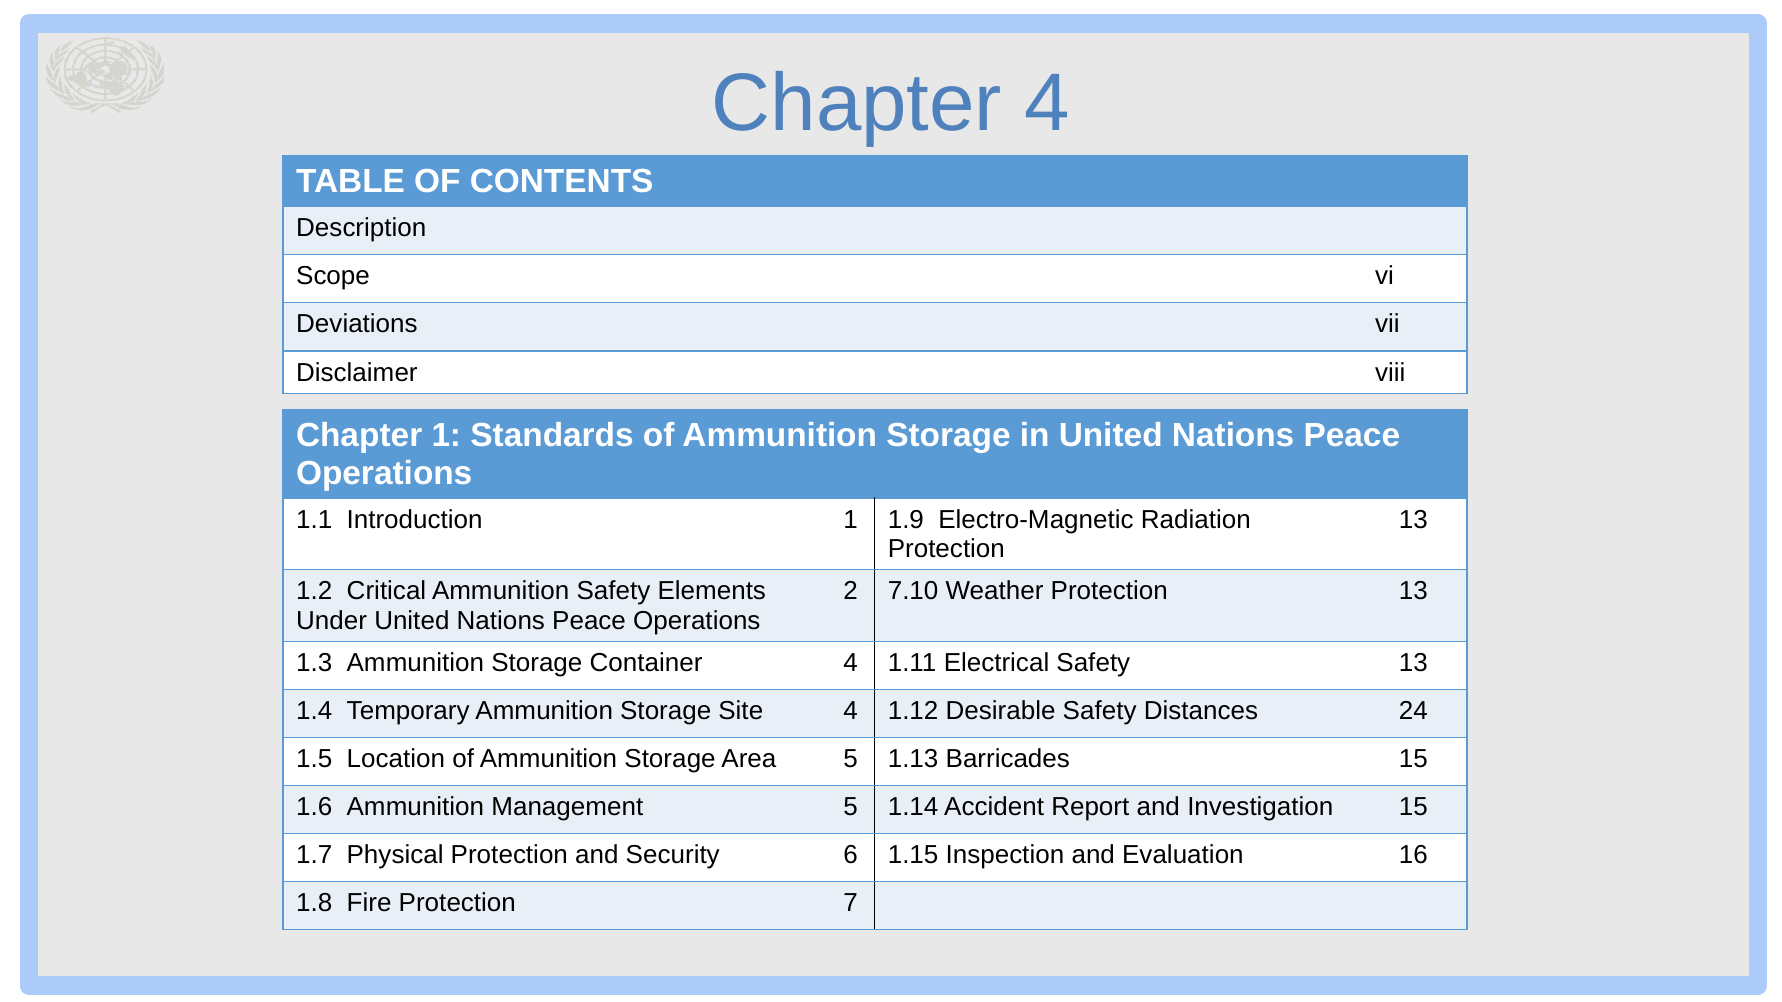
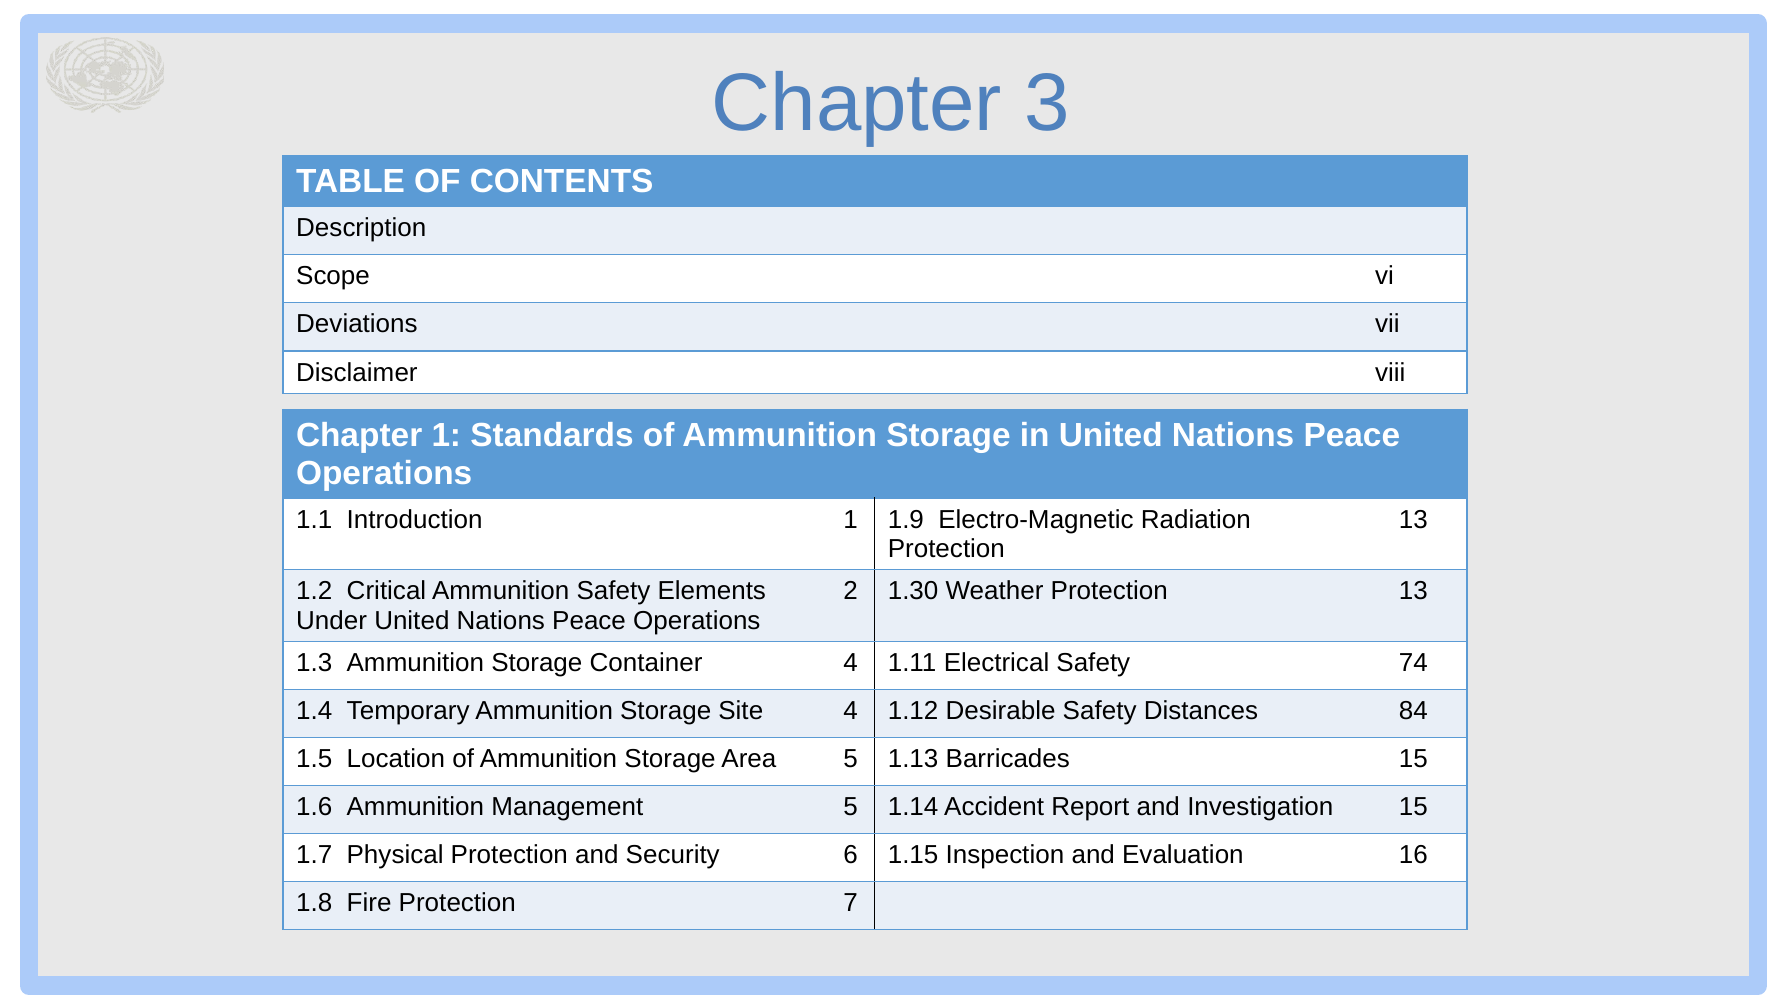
Chapter 4: 4 -> 3 (1047, 104)
7.10: 7.10 -> 1.30 (913, 592)
Safety 13: 13 -> 74 (1413, 663)
24: 24 -> 84 (1413, 711)
